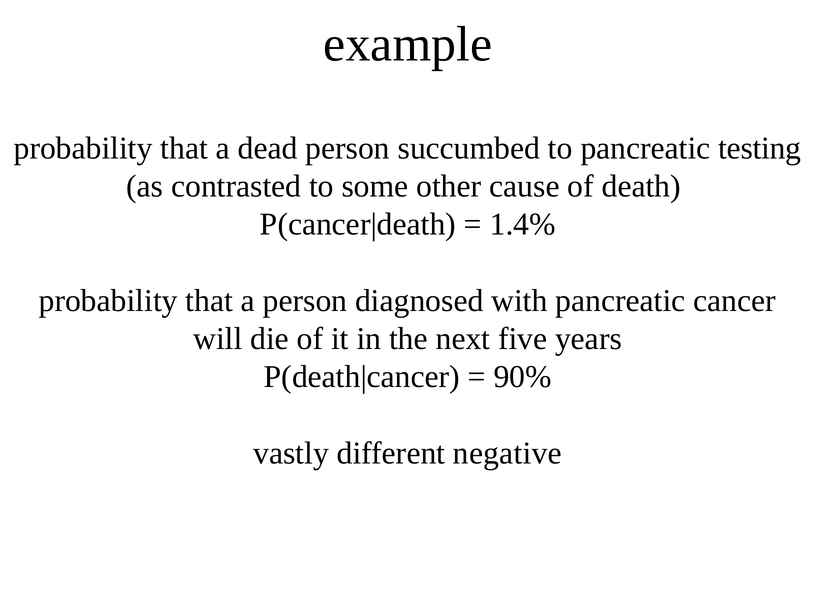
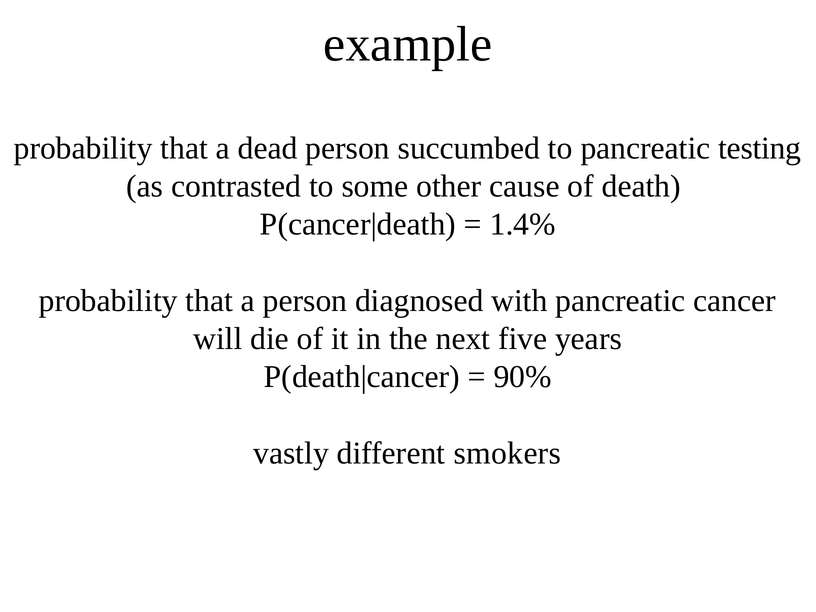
negative: negative -> smokers (507, 453)
